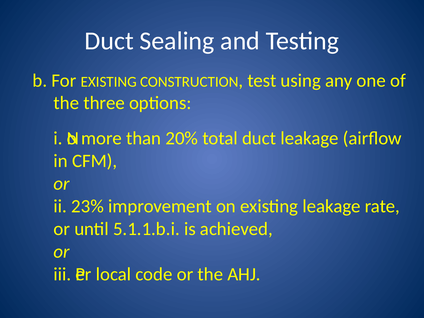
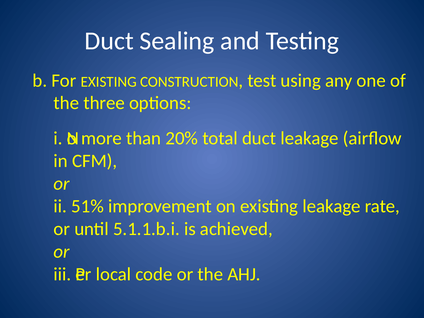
23%: 23% -> 51% (88, 206)
